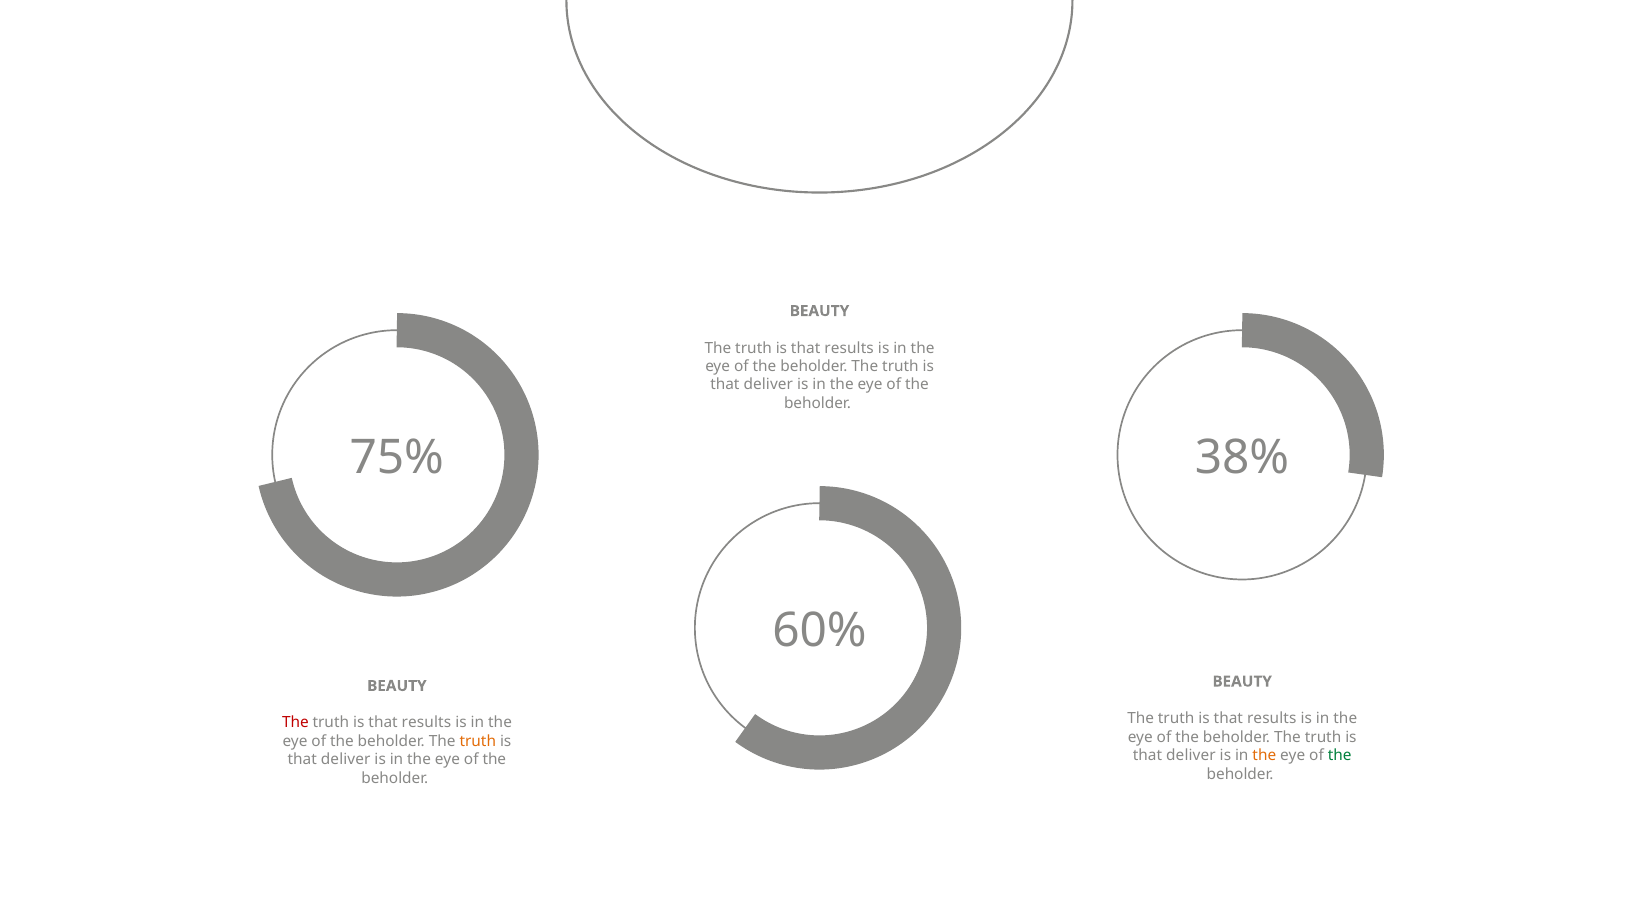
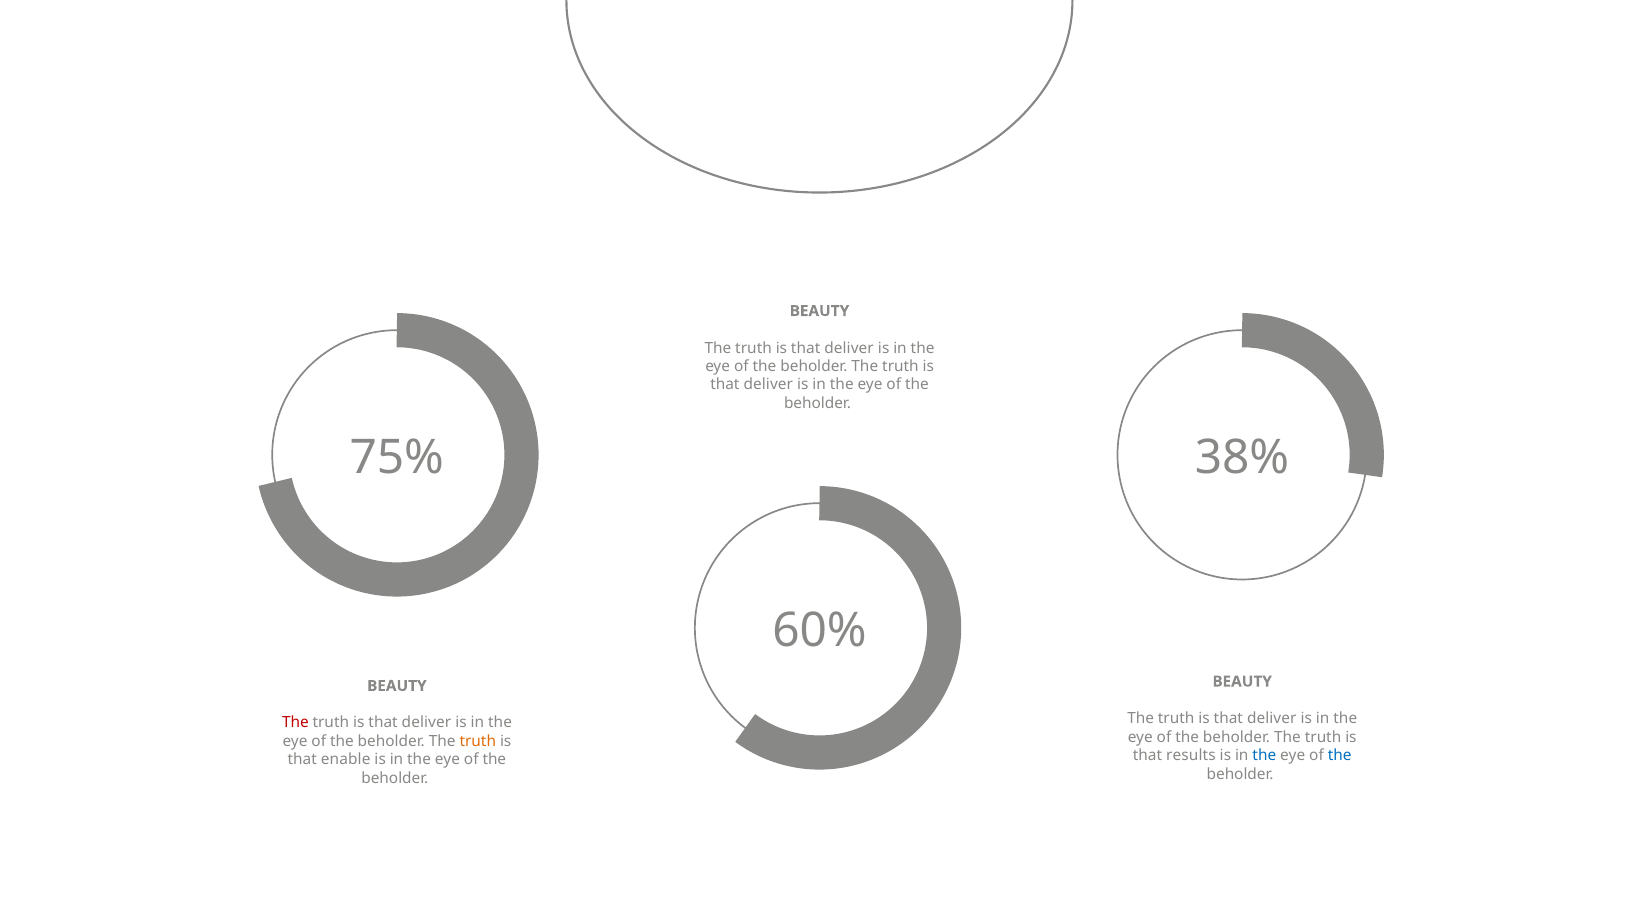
results: results -> deliver (849, 348)
results: results -> deliver (1272, 718)
results: results -> deliver (426, 723)
deliver: deliver -> results (1191, 755)
the colour: orange -> blue (1264, 755)
the colour: green -> blue (1340, 755)
deliver: deliver -> enable (346, 760)
